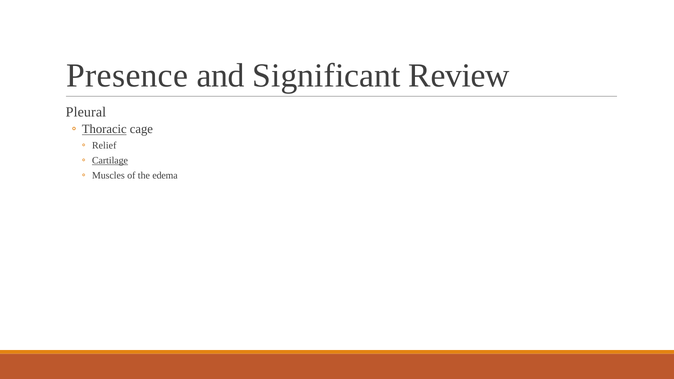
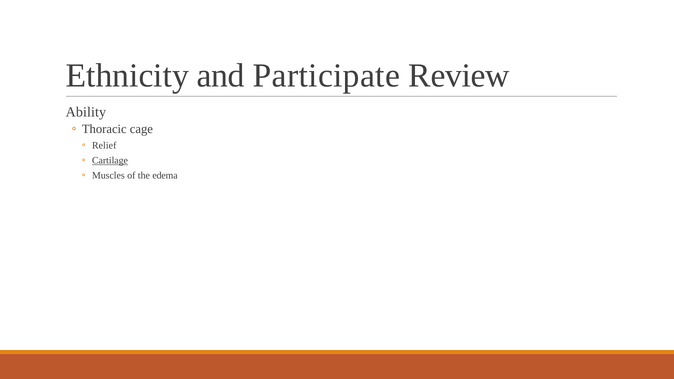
Presence: Presence -> Ethnicity (127, 76)
Significant: Significant -> Participate (326, 76)
Pleural: Pleural -> Ability (86, 112)
Thoracic underline: present -> none (104, 129)
